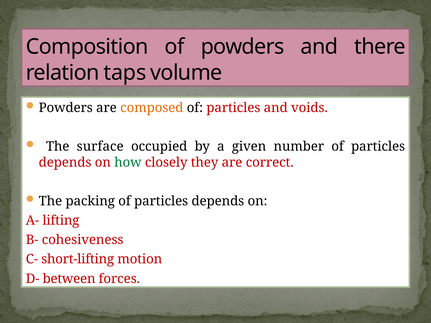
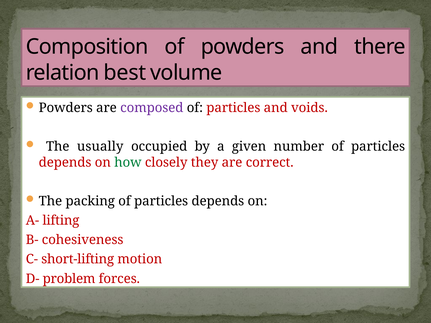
taps: taps -> best (125, 73)
composed colour: orange -> purple (152, 108)
surface: surface -> usually (100, 147)
between: between -> problem (69, 279)
